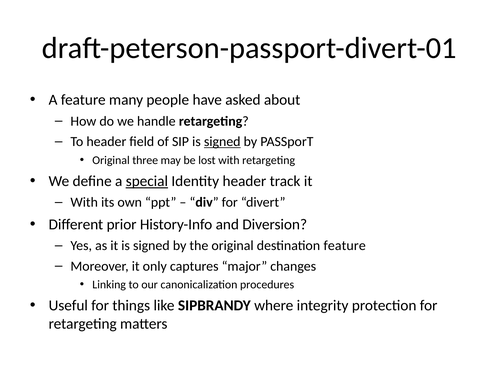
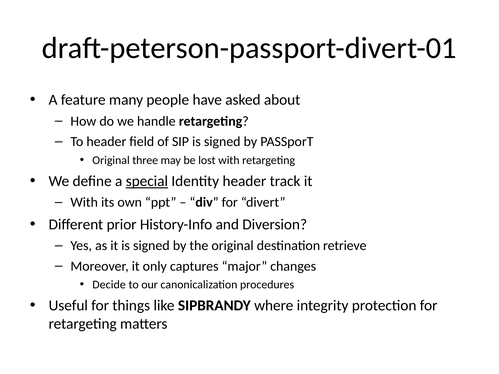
signed underline: present -> none (222, 142)
destination feature: feature -> retrieve (345, 246)
Linking: Linking -> Decide (109, 285)
